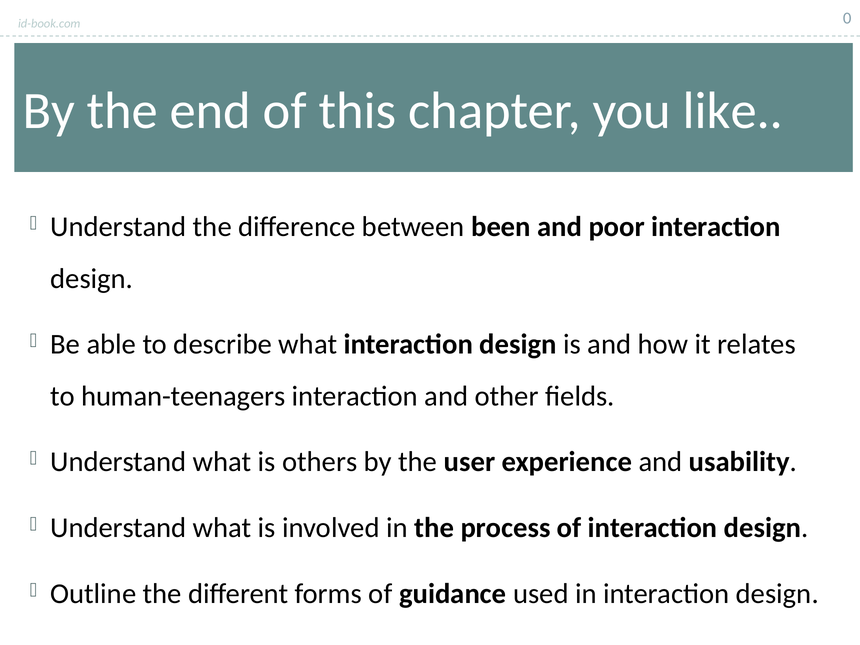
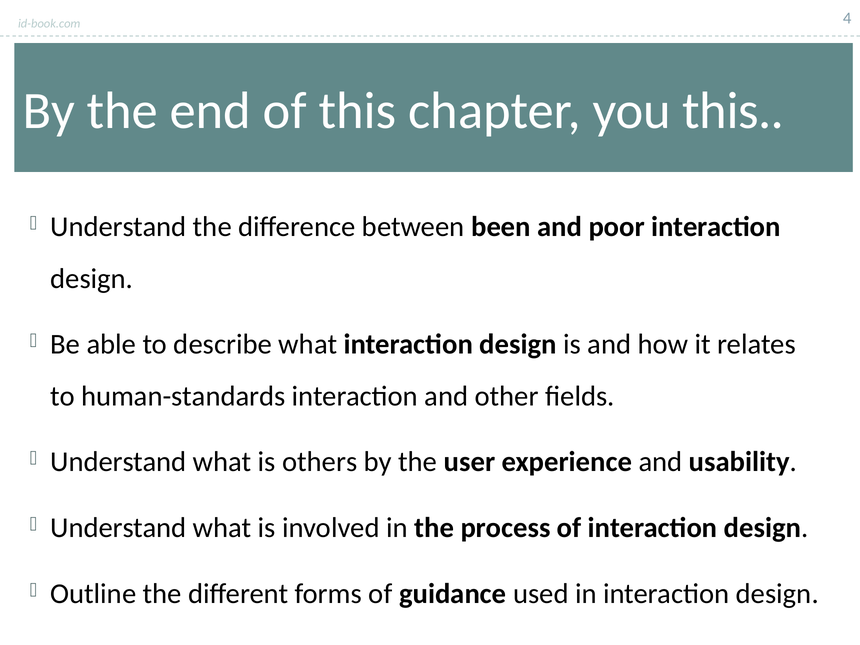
0: 0 -> 4 (847, 18)
you like: like -> this (733, 111)
human-teenagers: human-teenagers -> human-standards (183, 396)
